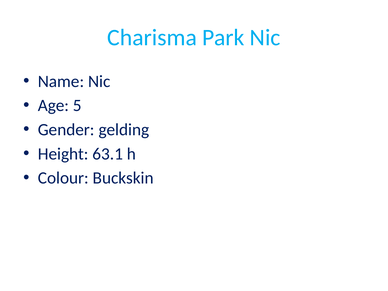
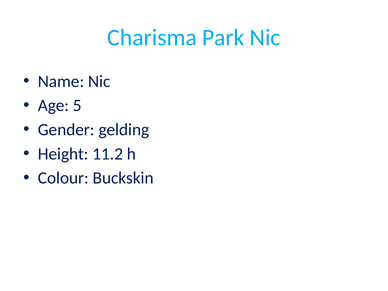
63.1: 63.1 -> 11.2 (108, 154)
